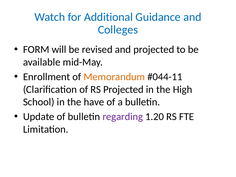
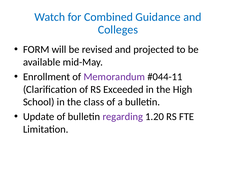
Additional: Additional -> Combined (108, 17)
Memorandum colour: orange -> purple (114, 77)
RS Projected: Projected -> Exceeded (123, 89)
have: have -> class (94, 102)
